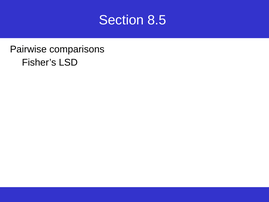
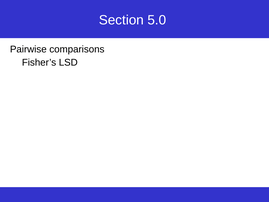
8.5: 8.5 -> 5.0 (157, 20)
